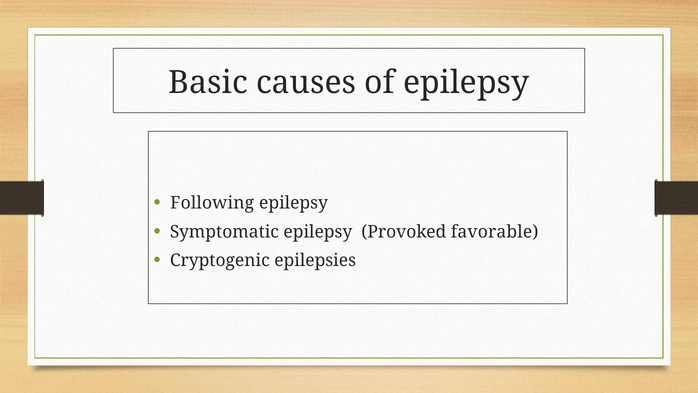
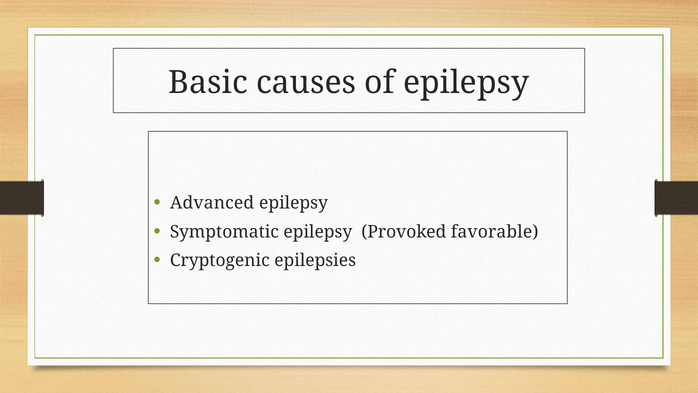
Following: Following -> Advanced (212, 203)
